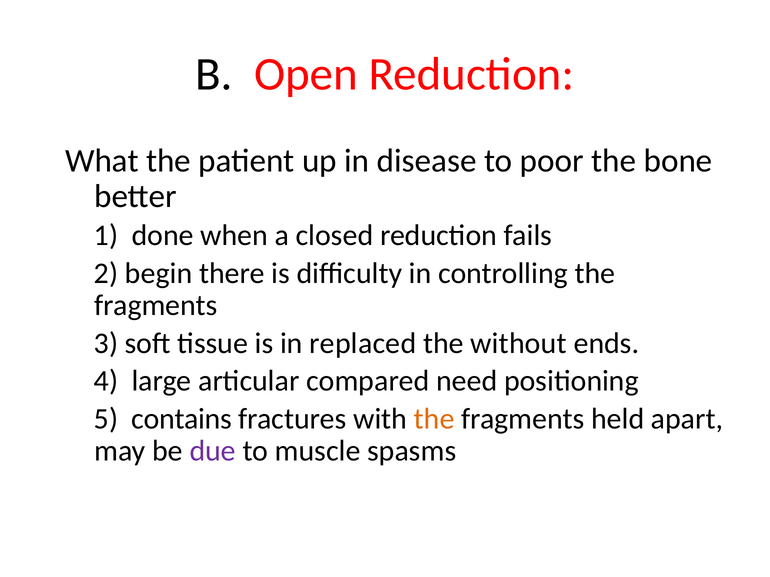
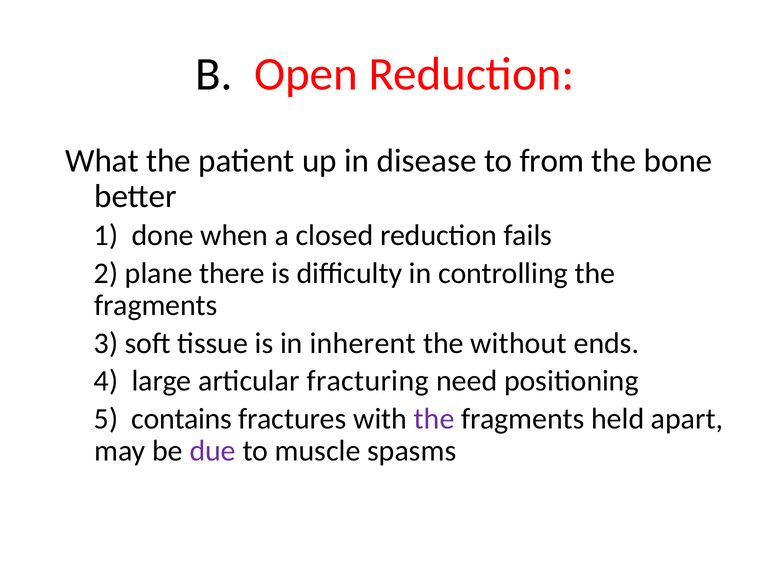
poor: poor -> from (552, 161)
begin: begin -> plane (159, 273)
replaced: replaced -> inherent (363, 344)
compared: compared -> fracturing (368, 381)
the colour: orange -> purple (434, 419)
